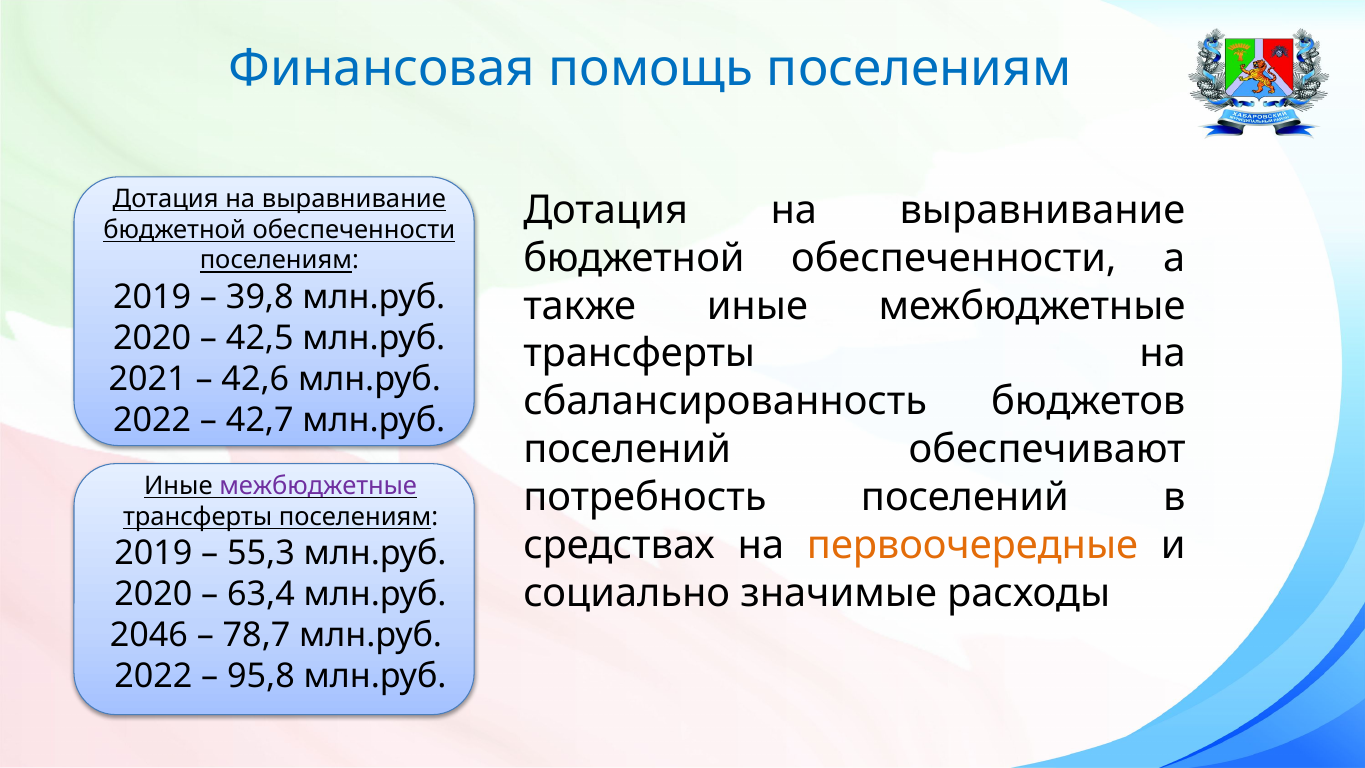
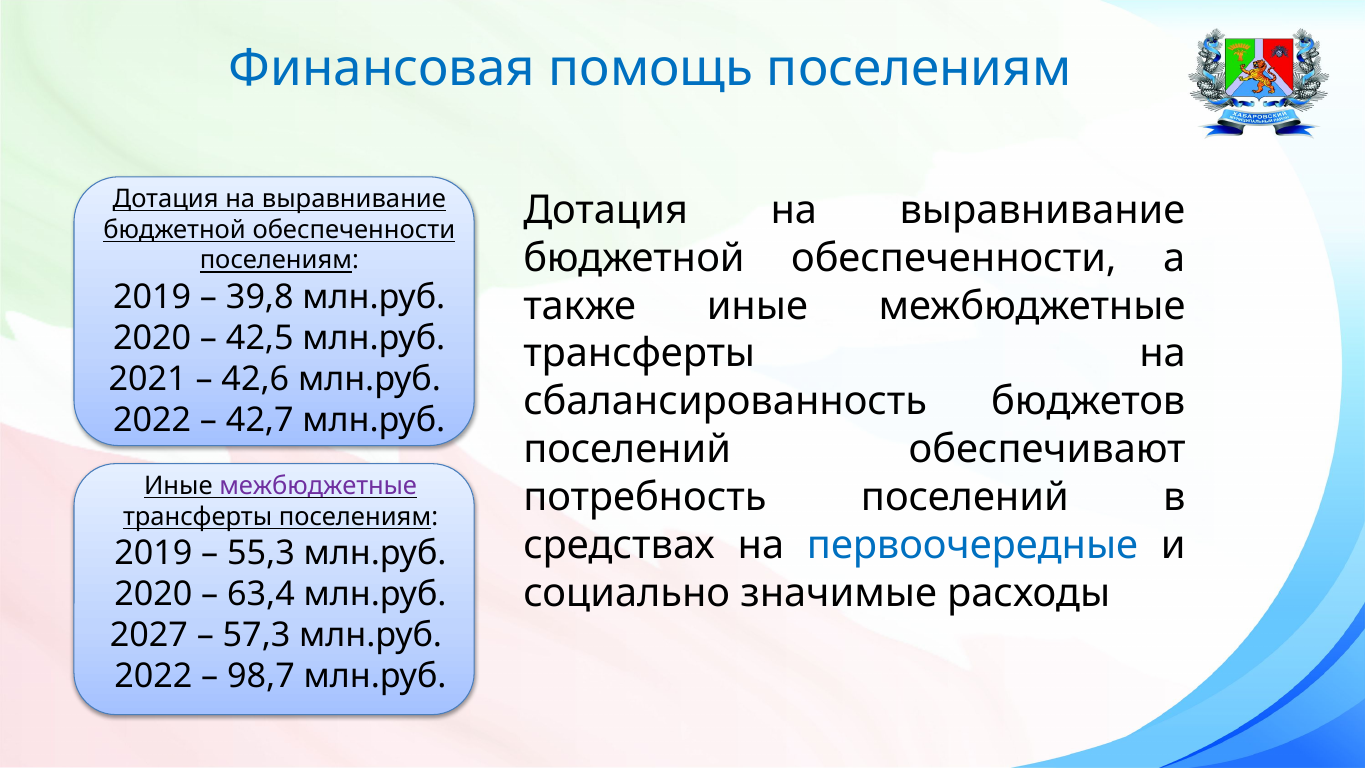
первоочередные colour: orange -> blue (973, 545)
2046: 2046 -> 2027 (149, 635)
78,7: 78,7 -> 57,3 (257, 635)
95,8: 95,8 -> 98,7 (261, 676)
